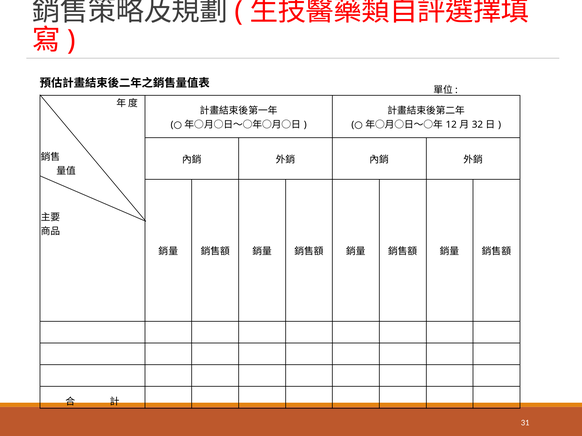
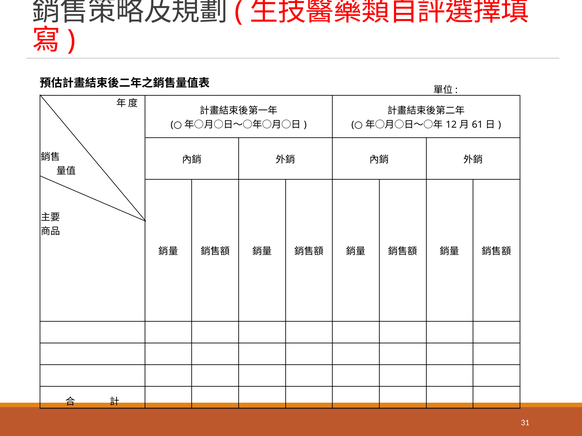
32: 32 -> 61 (477, 125)
